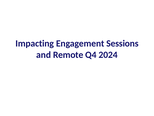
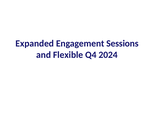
Impacting: Impacting -> Expanded (35, 43)
Remote: Remote -> Flexible (68, 55)
